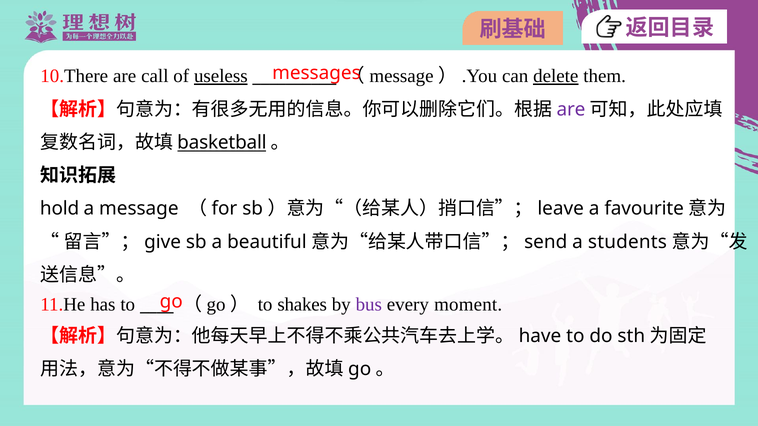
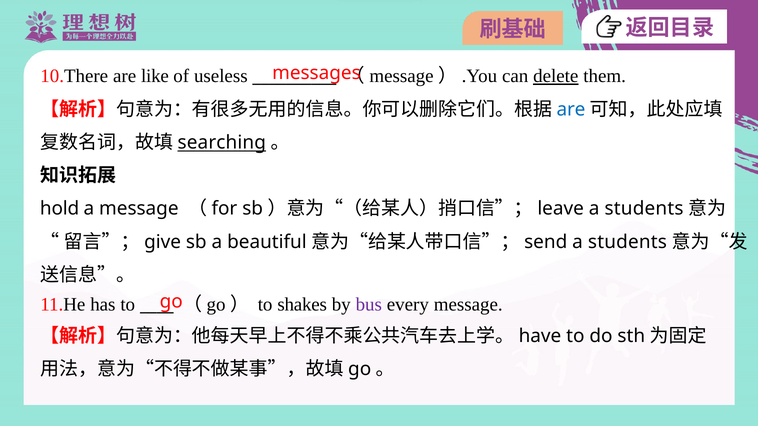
call: call -> like (155, 76)
useless underline: present -> none (221, 76)
are colour: purple -> blue (571, 109)
basketball: basketball -> searching (222, 143)
favourite: favourite -> students (644, 209)
every moment: moment -> message (468, 305)
